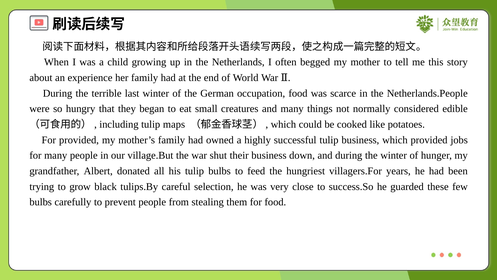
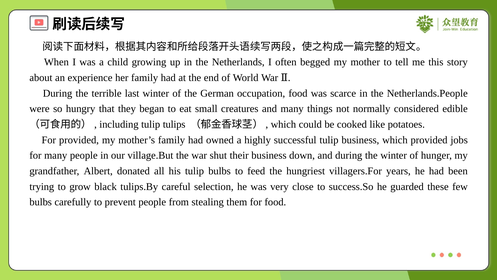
maps: maps -> tulips (174, 124)
